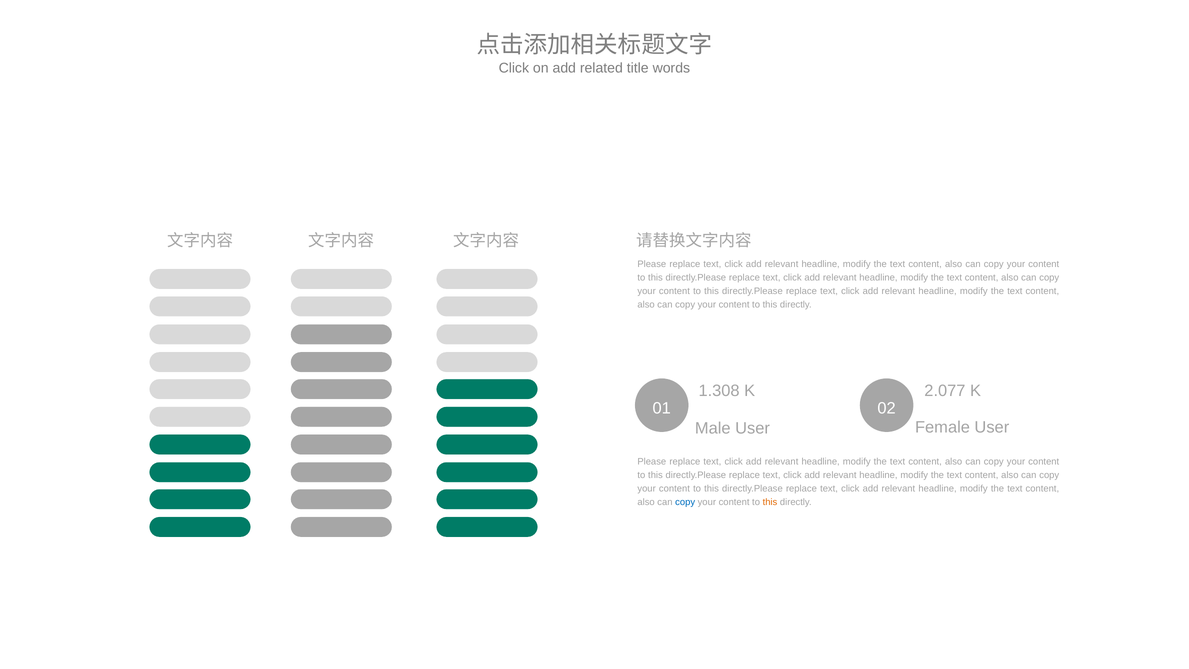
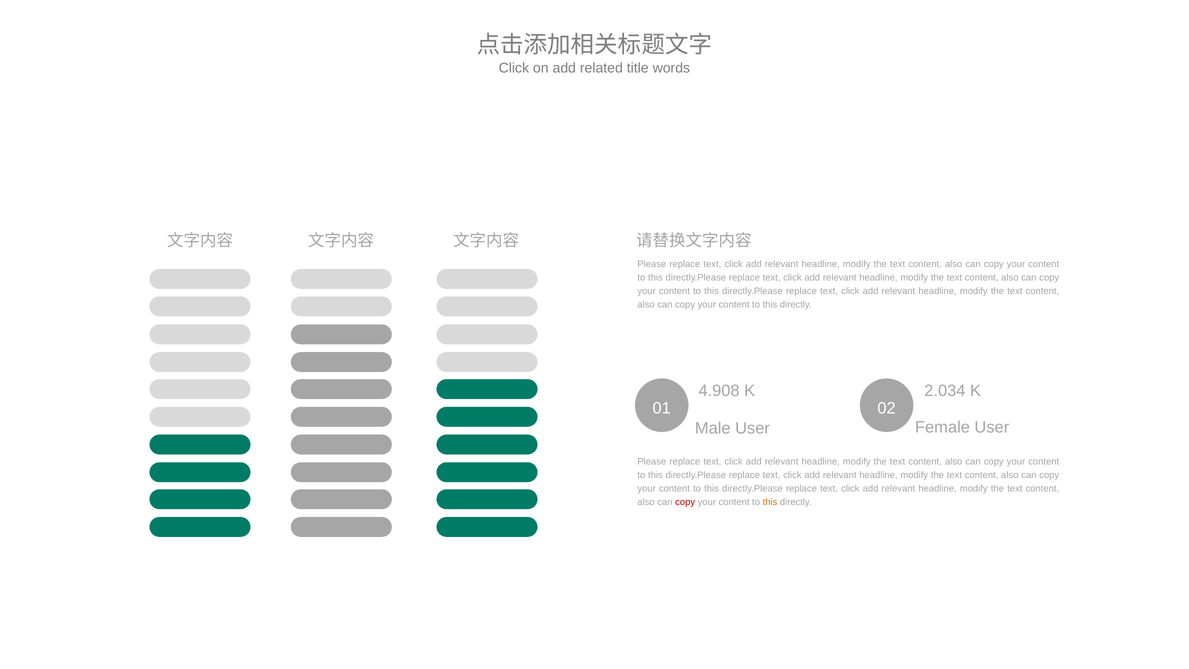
1.308: 1.308 -> 4.908 (719, 391)
2.077: 2.077 -> 2.034 (945, 391)
copy colour: blue -> red (685, 502)
